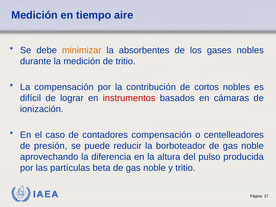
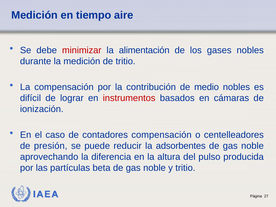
minimizar colour: orange -> red (82, 50)
absorbentes: absorbentes -> alimentación (144, 50)
cortos: cortos -> medio (207, 87)
borboteador: borboteador -> adsorbentes (181, 146)
